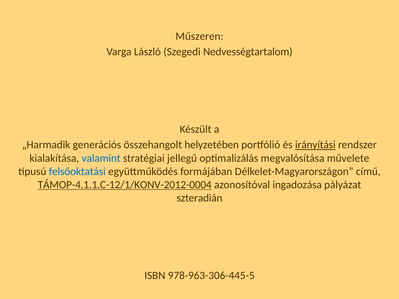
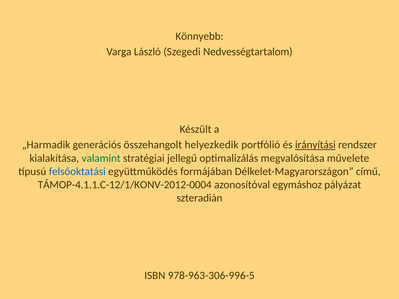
Műszeren: Műszeren -> Könnyebb (200, 36)
helyzetében: helyzetében -> helyezkedik (212, 145)
valamint colour: blue -> green (101, 158)
TÁMOP-4.1.1.C-12/1/KONV-2012-0004 underline: present -> none (125, 185)
ingadozása: ingadozása -> egymáshoz (297, 185)
978-963-306-445-5: 978-963-306-445-5 -> 978-963-306-996-5 (211, 276)
